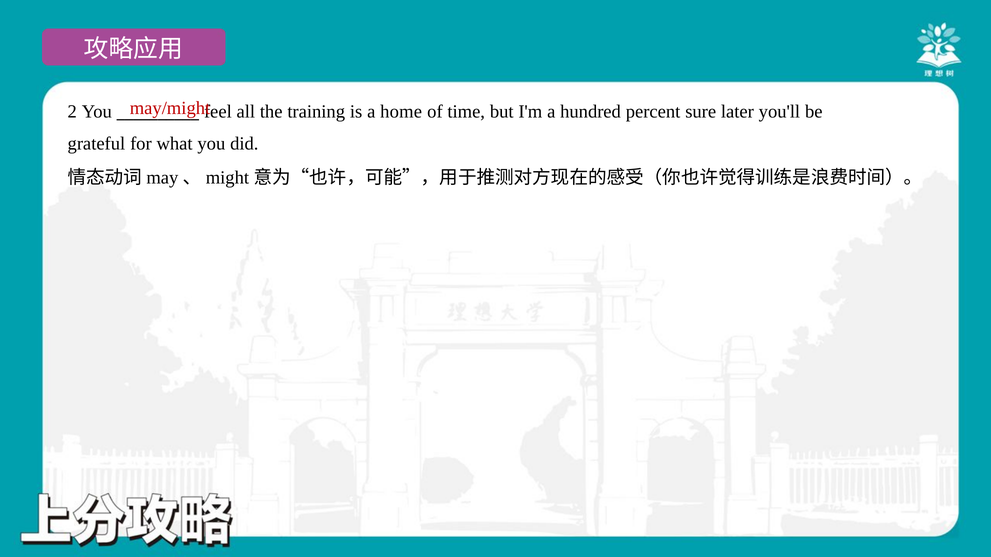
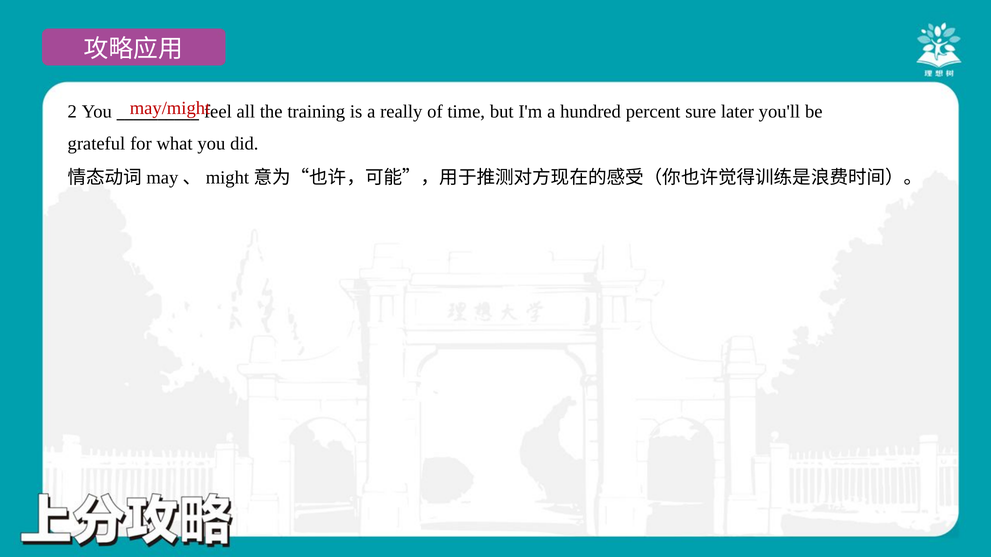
home: home -> really (401, 112)
